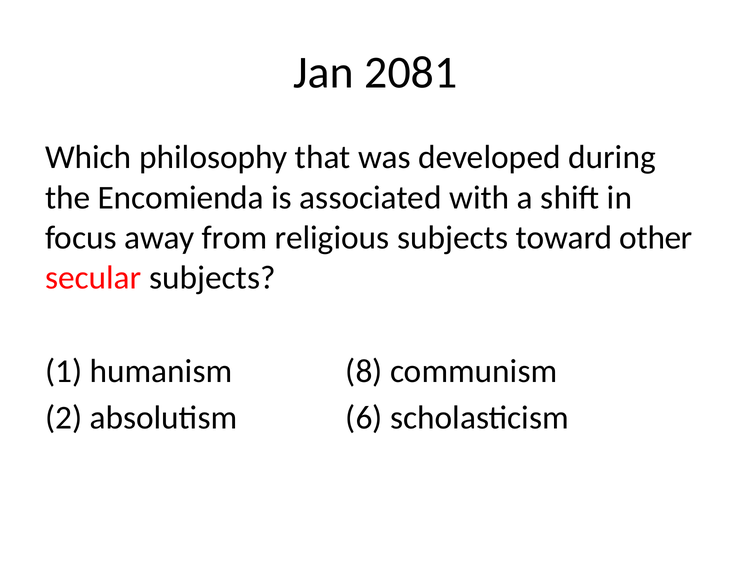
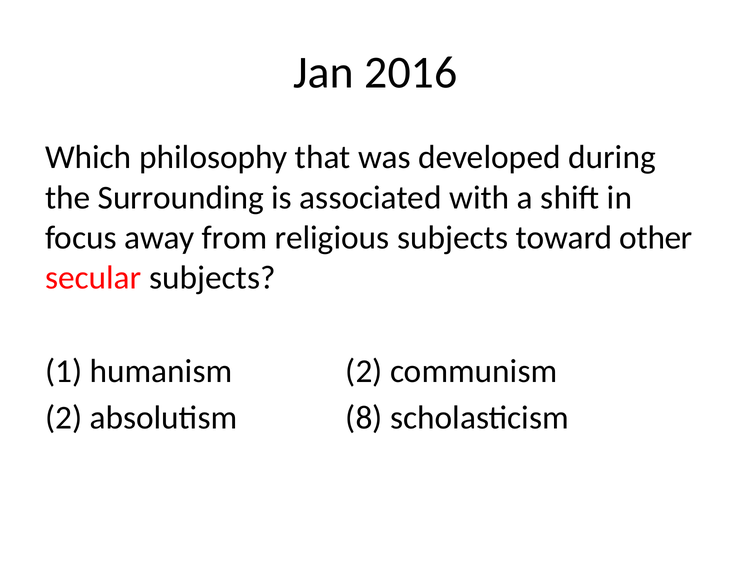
2081: 2081 -> 2016 (411, 73)
Encomienda: Encomienda -> Surrounding (181, 198)
humanism 8: 8 -> 2 (364, 371)
6: 6 -> 8 (364, 418)
